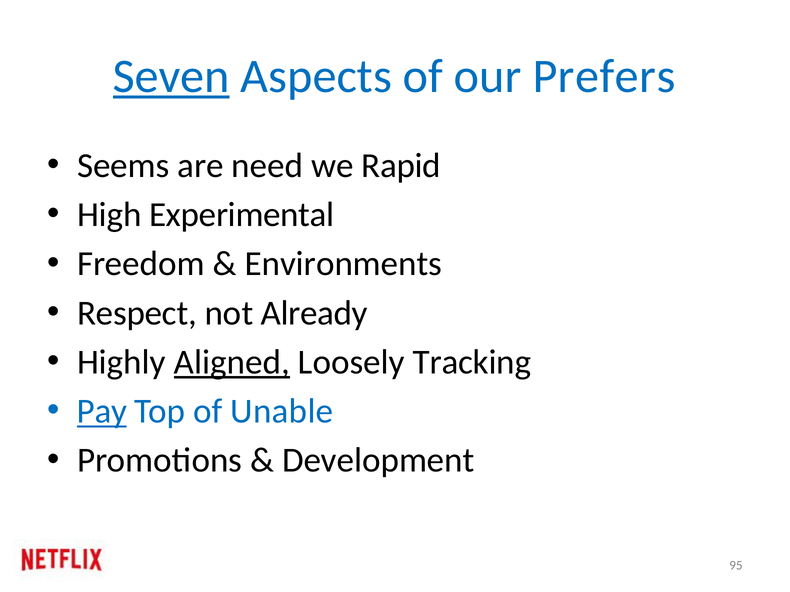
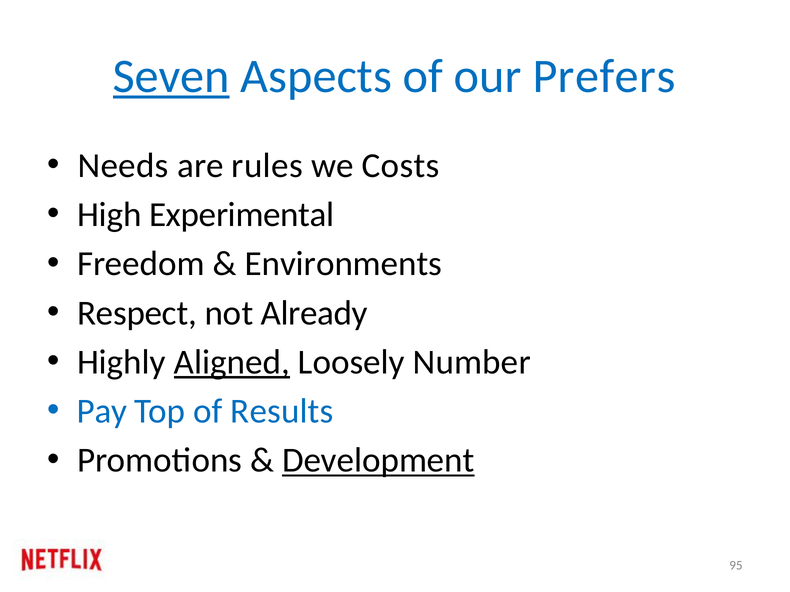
Seems: Seems -> Needs (123, 166)
need: need -> rules (267, 166)
Rapid: Rapid -> Costs (401, 166)
Tracking: Tracking -> Number (472, 362)
Pay underline: present -> none (102, 412)
Unable: Unable -> Results (282, 412)
Development underline: none -> present (378, 461)
